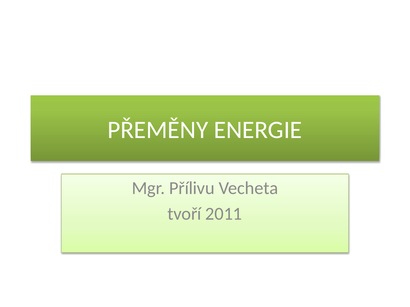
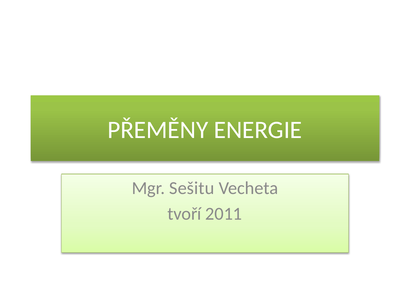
Přílivu: Přílivu -> Sešitu (192, 189)
